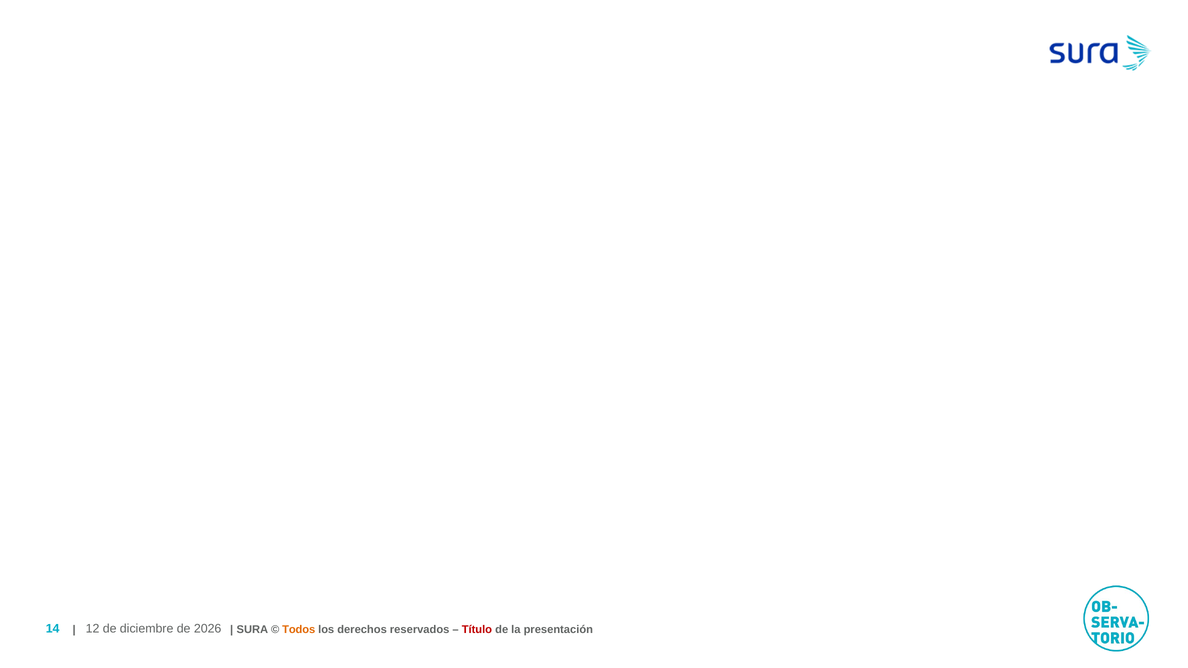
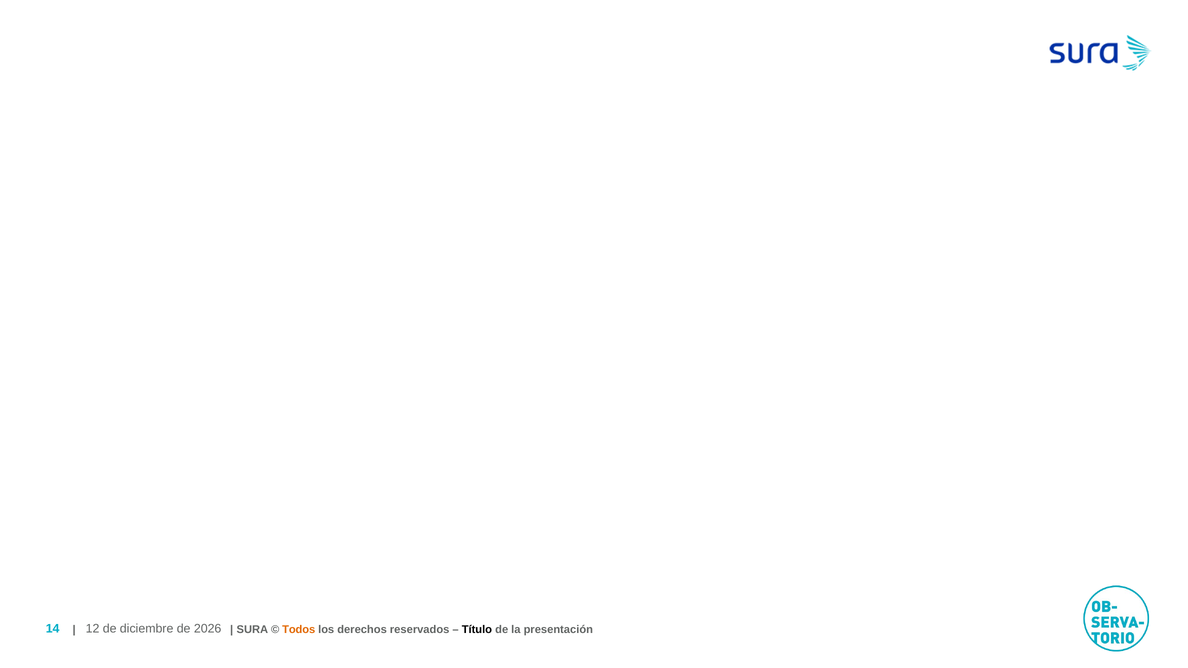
Título colour: red -> black (477, 630)
